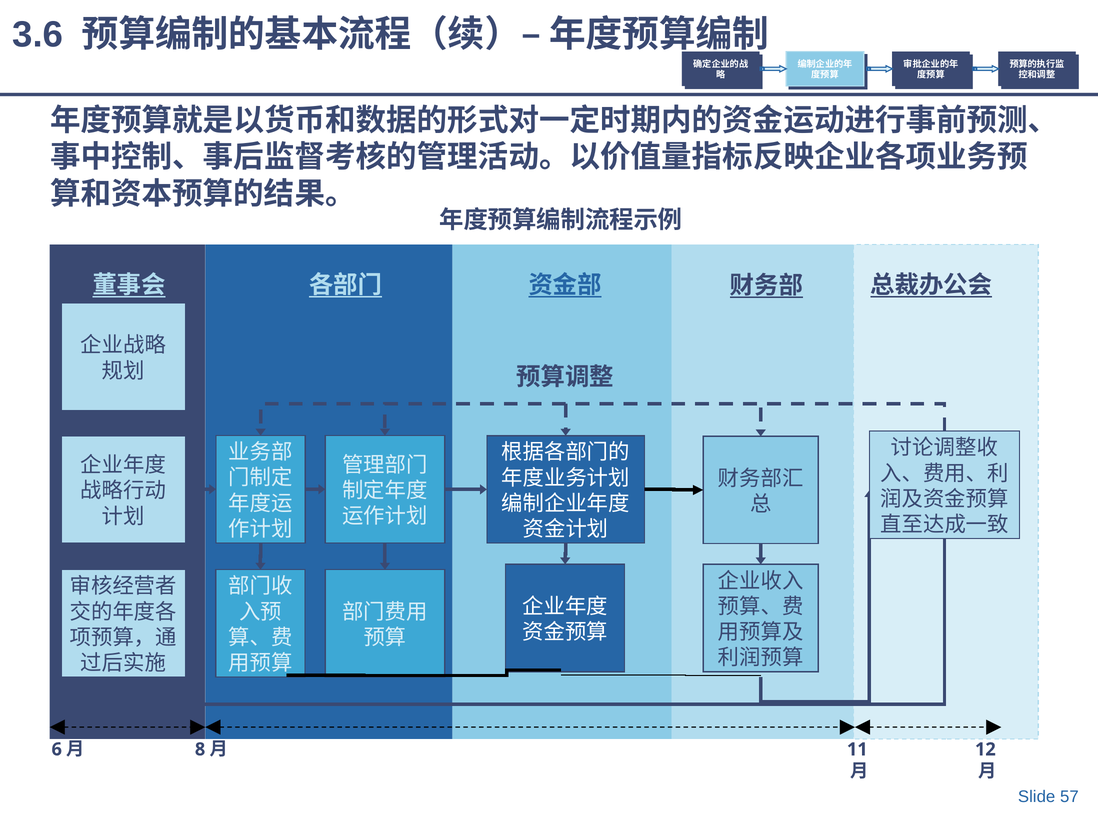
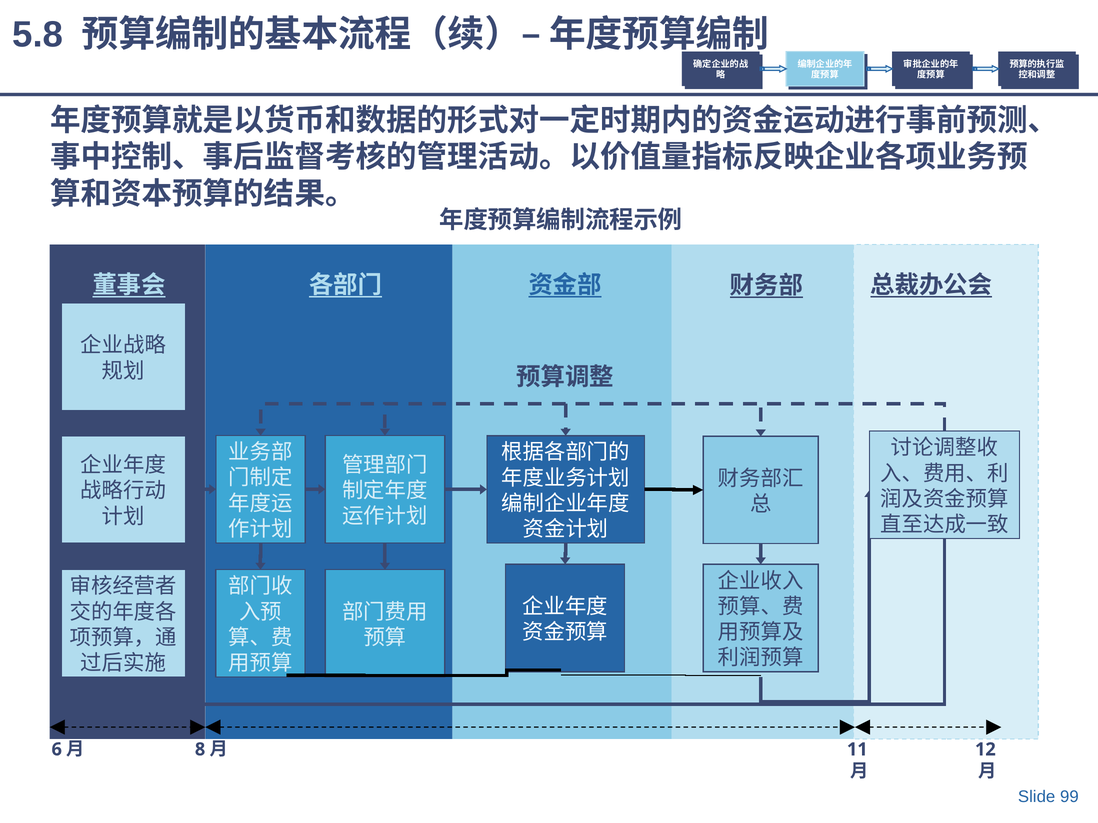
3.6: 3.6 -> 5.8 (38, 35)
57: 57 -> 99 (1069, 797)
